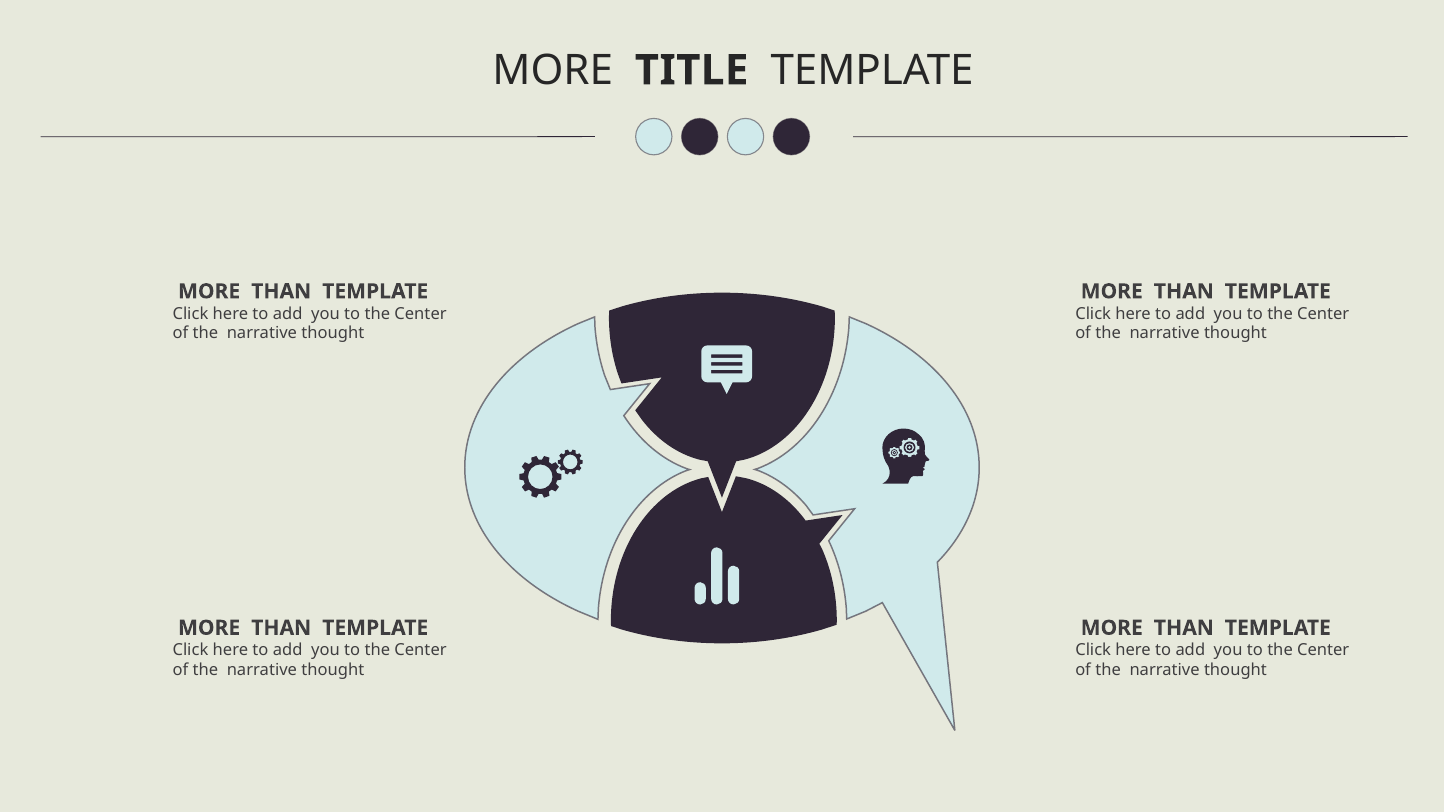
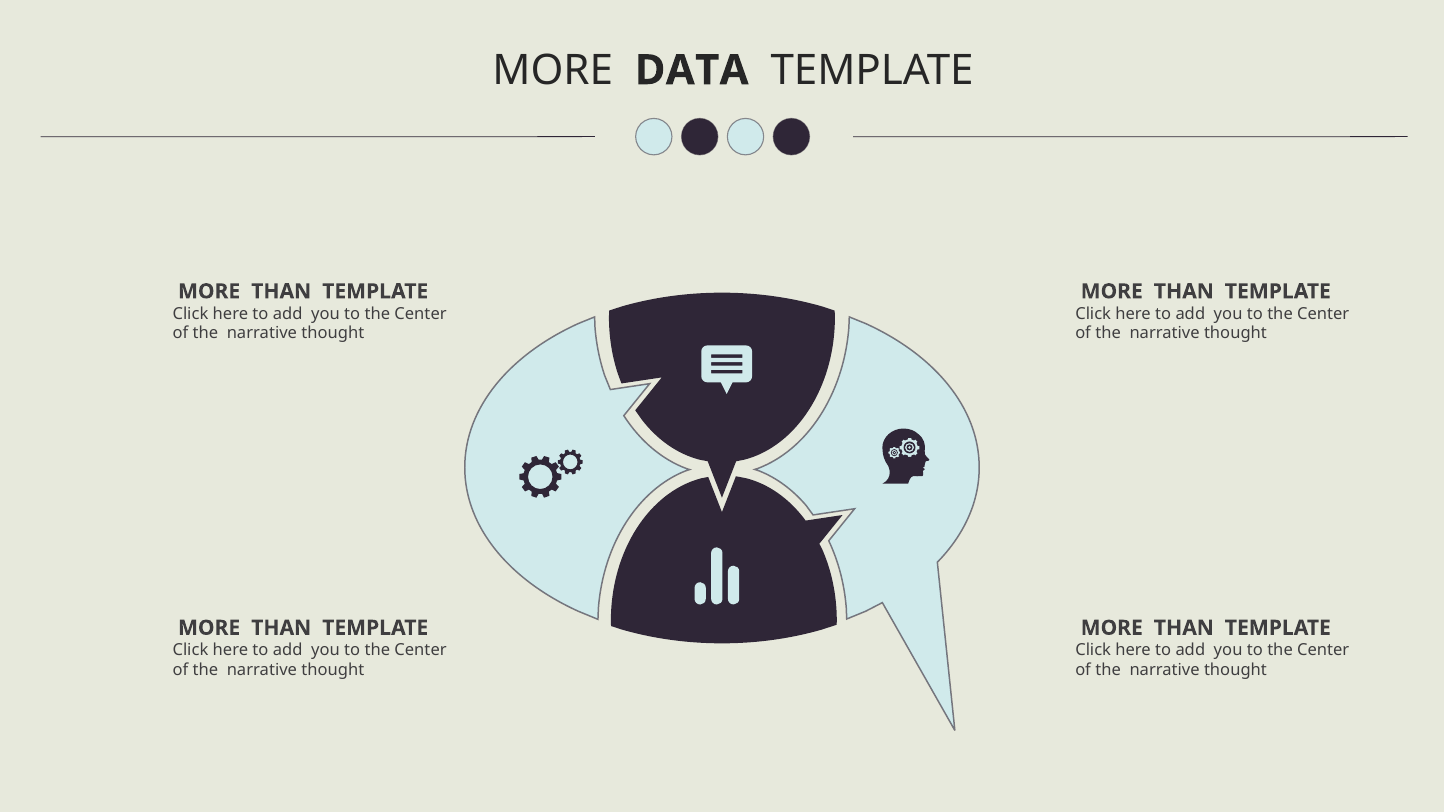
TITLE: TITLE -> DATA (692, 70)
